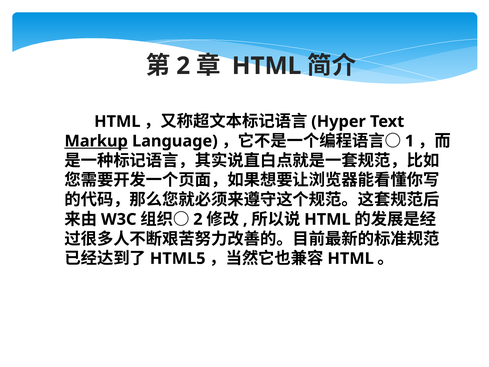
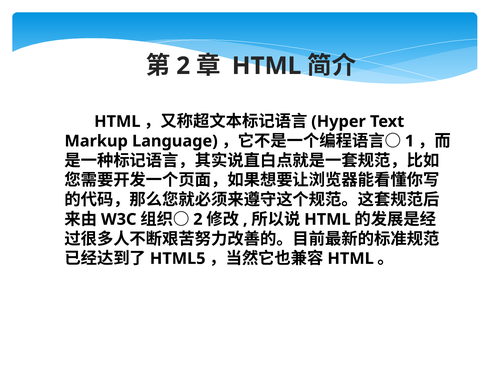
Markup underline: present -> none (96, 141)
